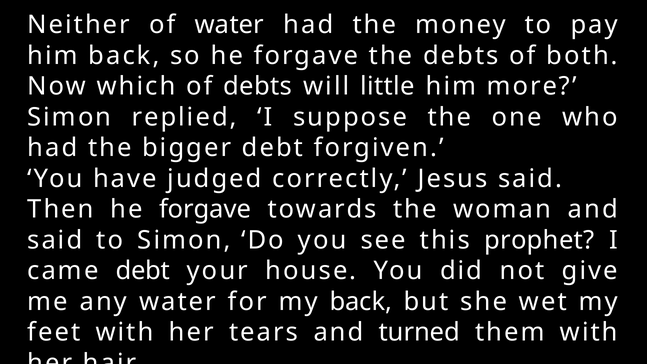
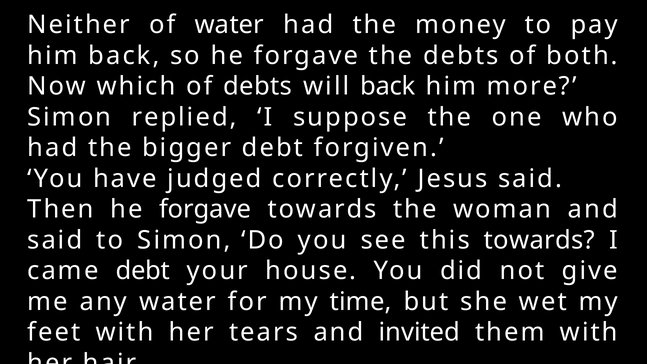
will little: little -> back (388, 86)
this prophet: prophet -> towards (539, 240)
my back: back -> time (361, 302)
turned: turned -> invited (419, 332)
